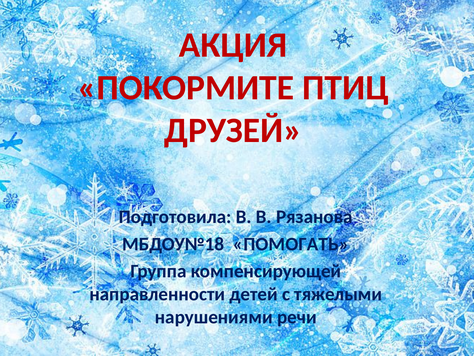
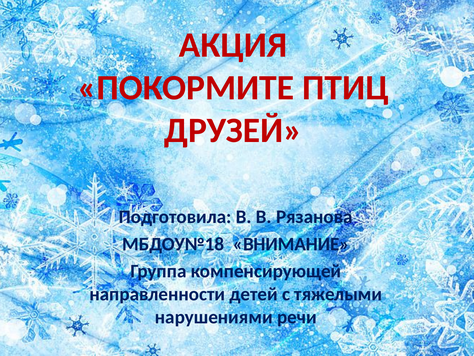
ПОМОГАТЬ: ПОМОГАТЬ -> ВНИМАНИЕ (291, 244)
